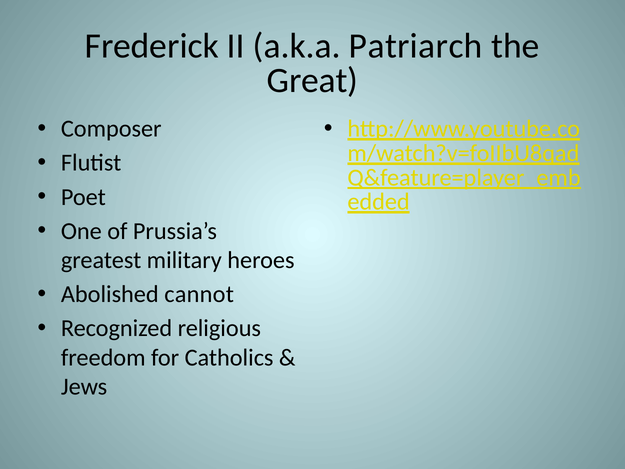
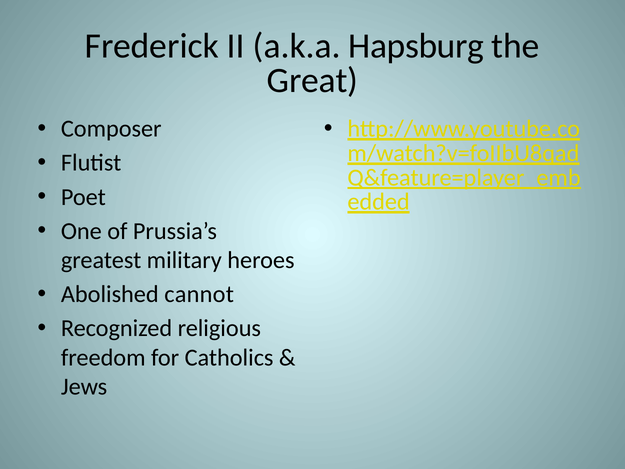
Patriarch: Patriarch -> Hapsburg (416, 46)
